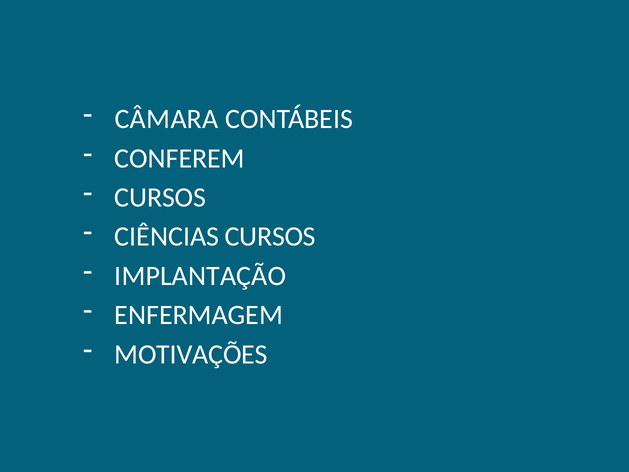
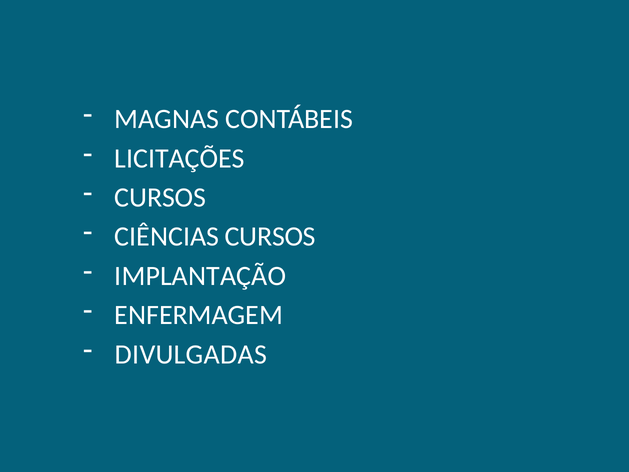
CÂMARA: CÂMARA -> MAGNAS (167, 119)
CONFEREM: CONFEREM -> LICITAÇÕES (180, 158)
MOTIVAÇÕES: MOTIVAÇÕES -> DIVULGADAS (191, 354)
